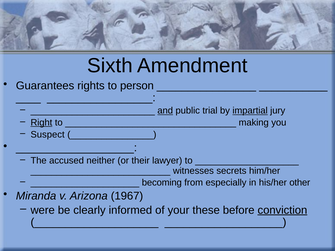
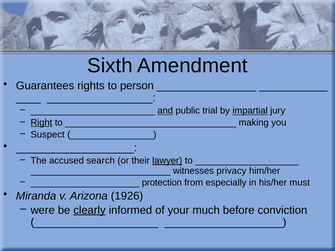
neither: neither -> search (101, 161)
lawyer underline: none -> present (167, 161)
secrets: secrets -> privacy (231, 171)
becoming: becoming -> protection (162, 183)
other: other -> must (300, 183)
1967: 1967 -> 1926 (127, 196)
clearly underline: none -> present (89, 210)
these: these -> much (206, 210)
conviction underline: present -> none (282, 210)
